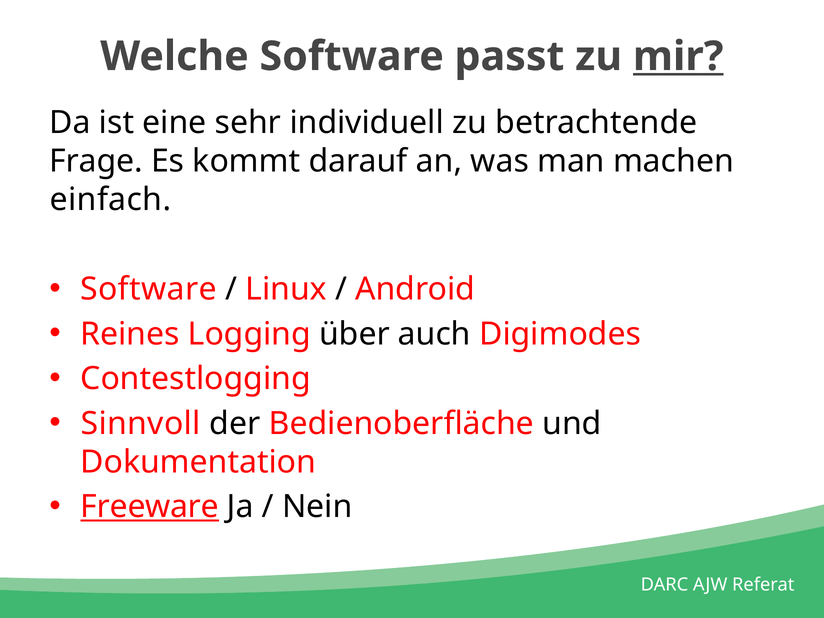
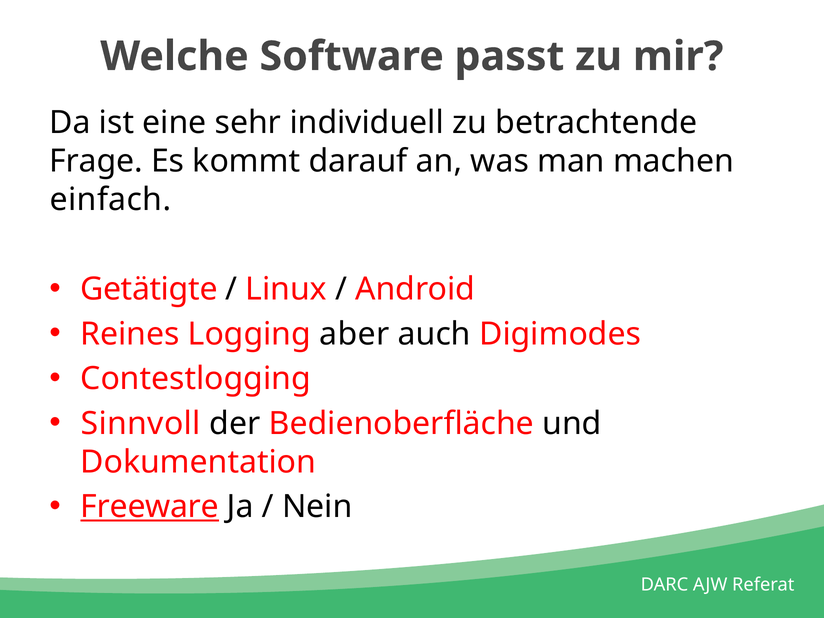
mir underline: present -> none (678, 56)
Software: Software -> Getätigte (149, 289)
über: über -> aber (354, 334)
